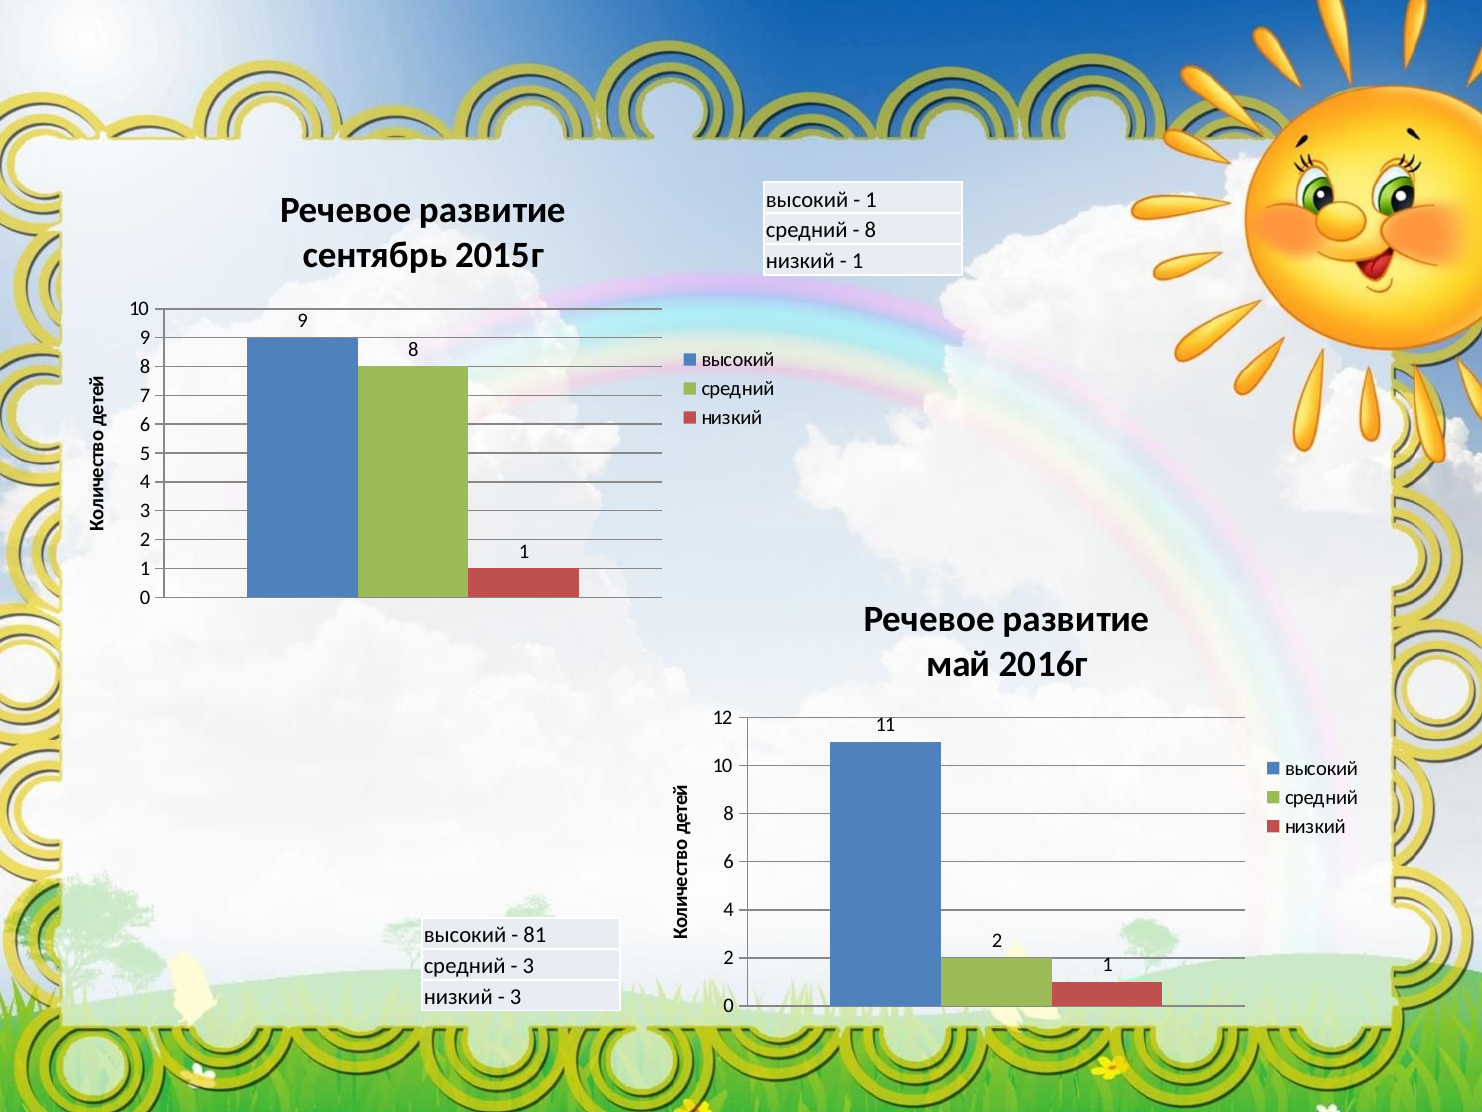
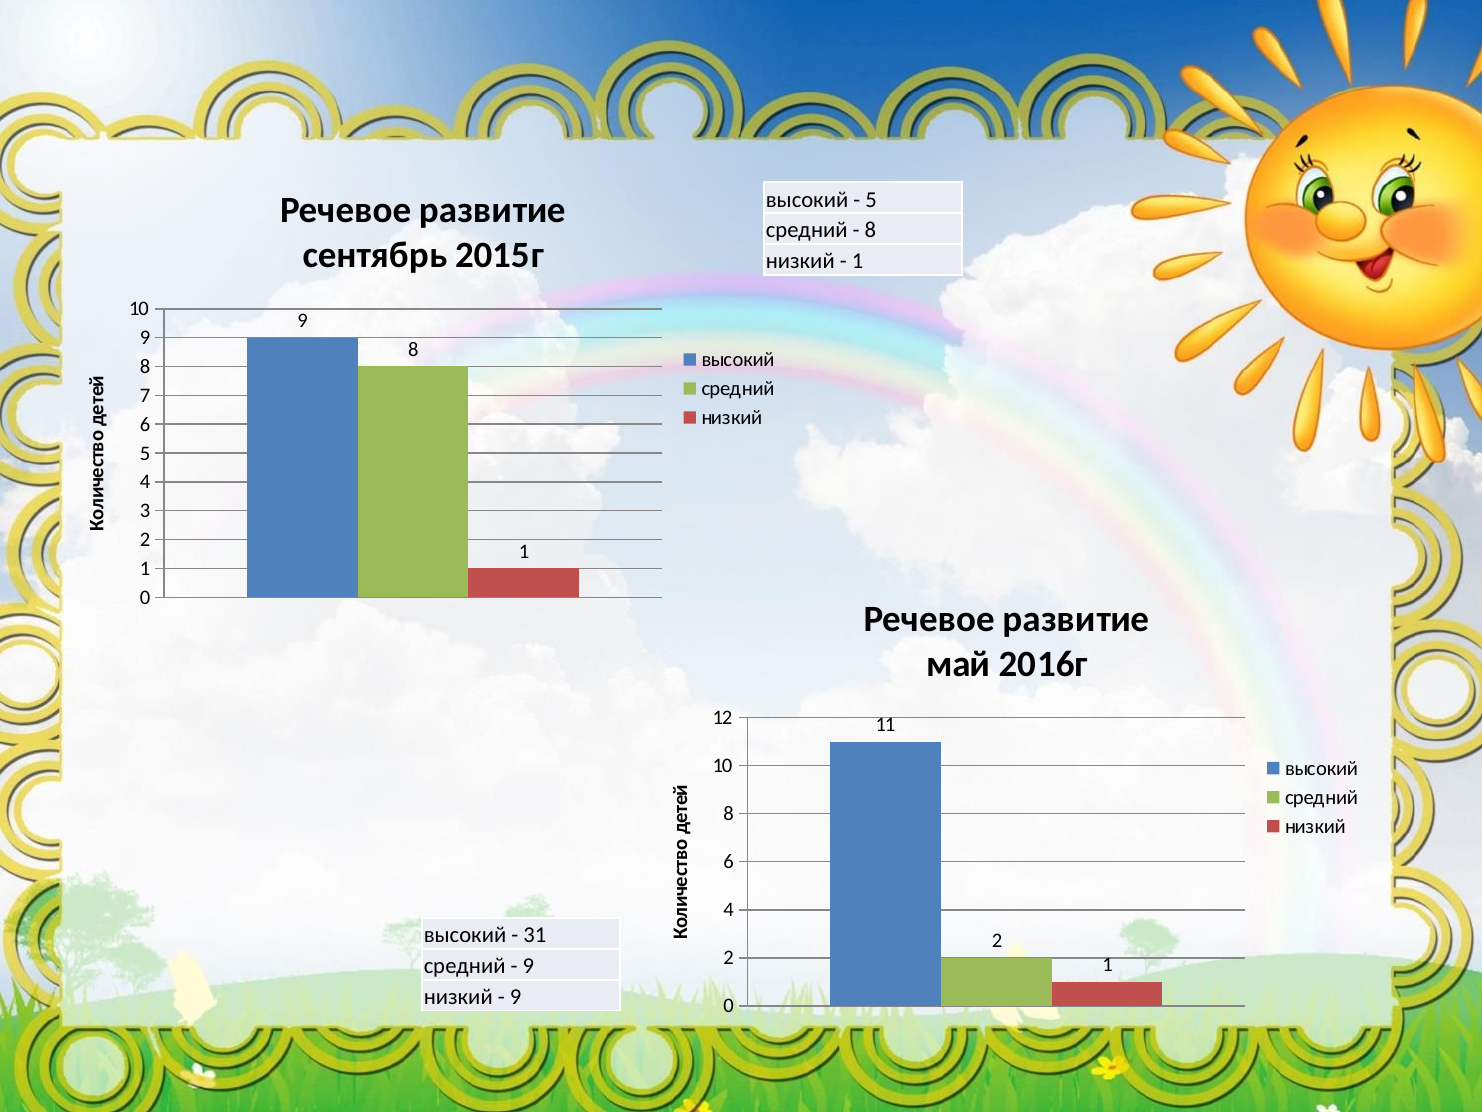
1: 1 -> 5 (871, 199)
81: 81 -> 31 (535, 935)
3: 3 -> 9 (528, 966)
3: 3 -> 9 (516, 996)
